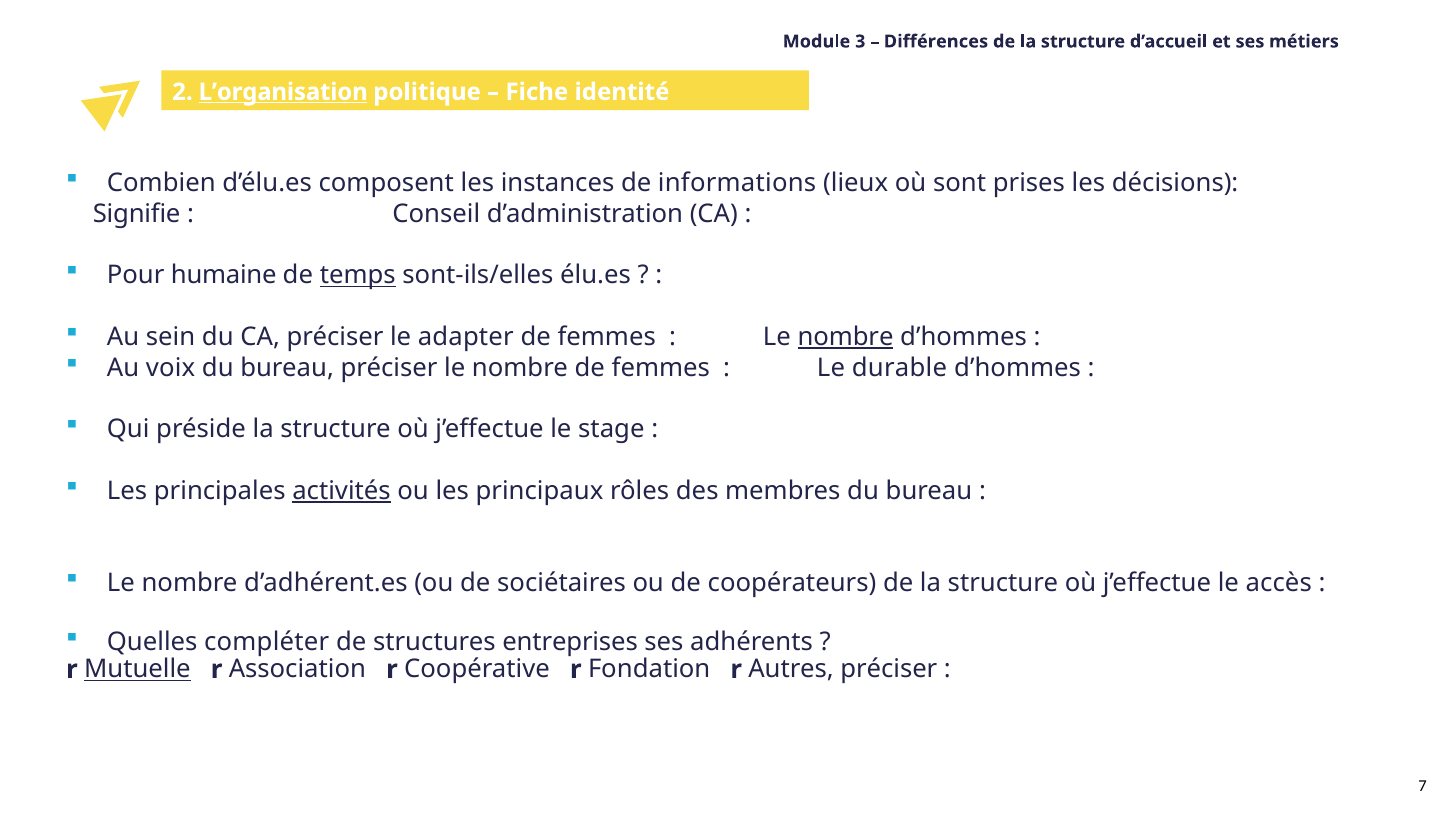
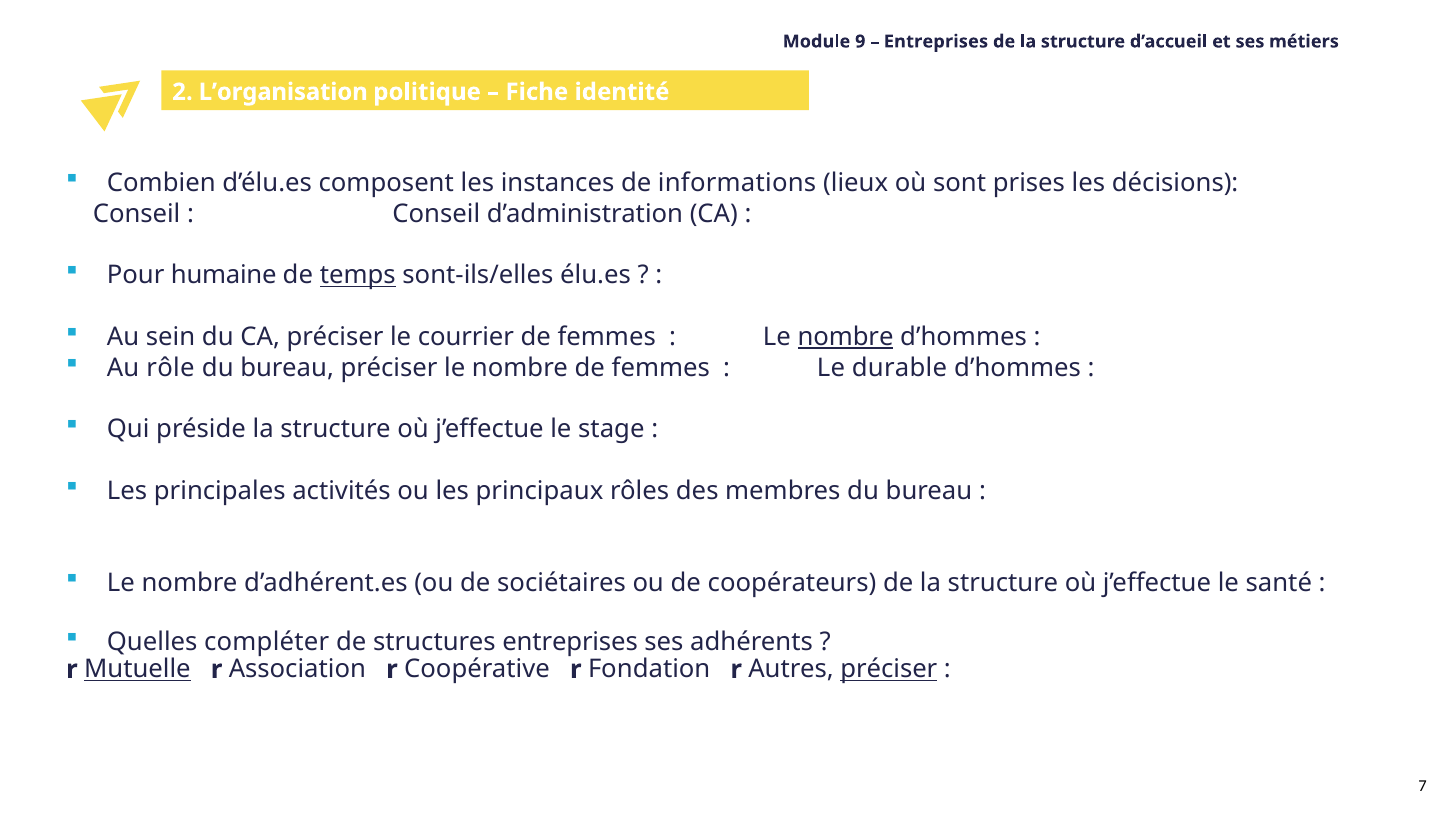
3: 3 -> 9 (860, 42)
Différences: Différences -> Entreprises (936, 42)
L’organisation underline: present -> none (283, 92)
Signifie: Signifie -> Conseil (137, 214)
adapter: adapter -> courrier (466, 337)
voix: voix -> rôle (170, 368)
activités underline: present -> none (342, 491)
accès: accès -> santé (1279, 584)
préciser underline: none -> present (889, 670)
